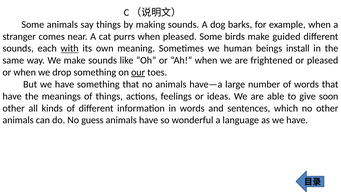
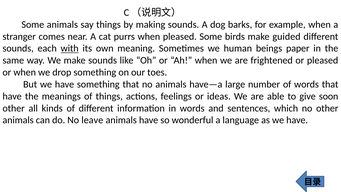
install: install -> paper (298, 48)
our underline: present -> none (138, 72)
guess: guess -> leave (92, 120)
